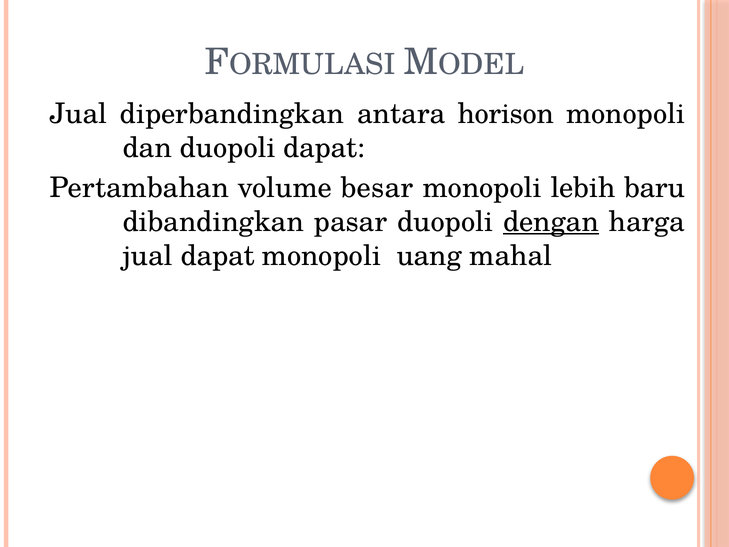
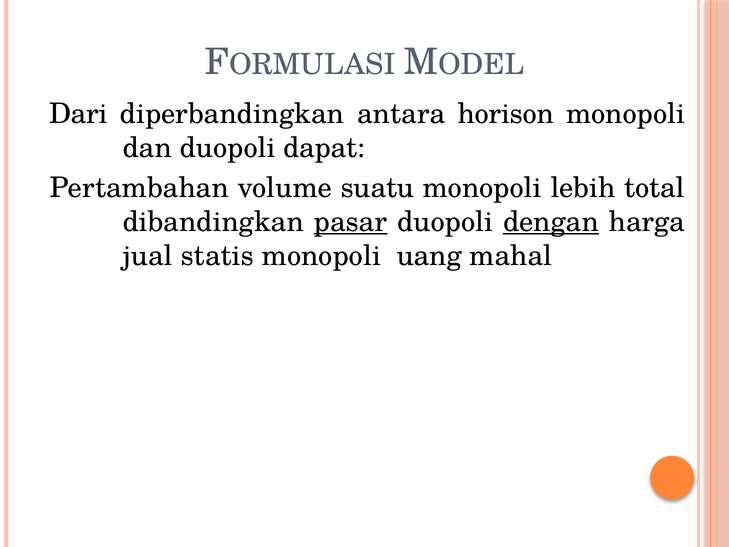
Jual: Jual -> Dari (78, 114)
besar: besar -> suatu (377, 188)
baru: baru -> total (655, 188)
pasar underline: none -> present (351, 222)
jual dapat: dapat -> statis (217, 256)
